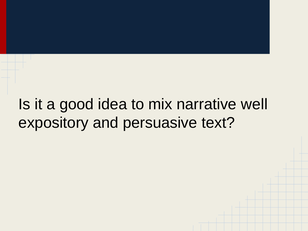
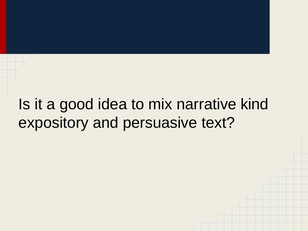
well: well -> kind (255, 104)
